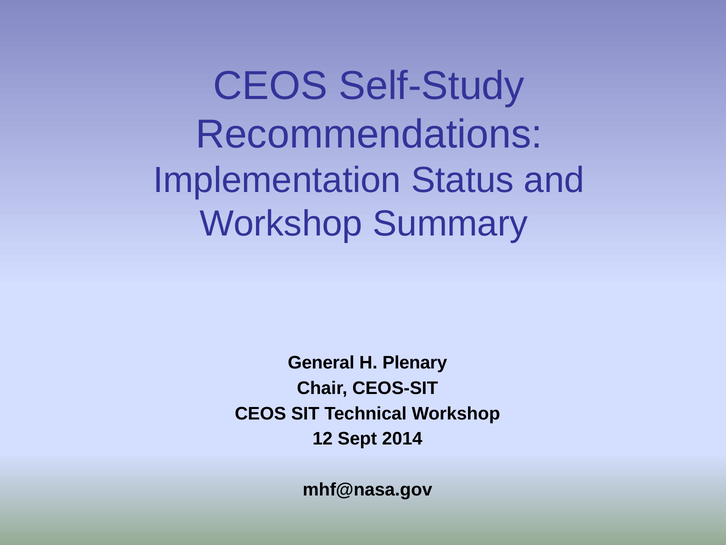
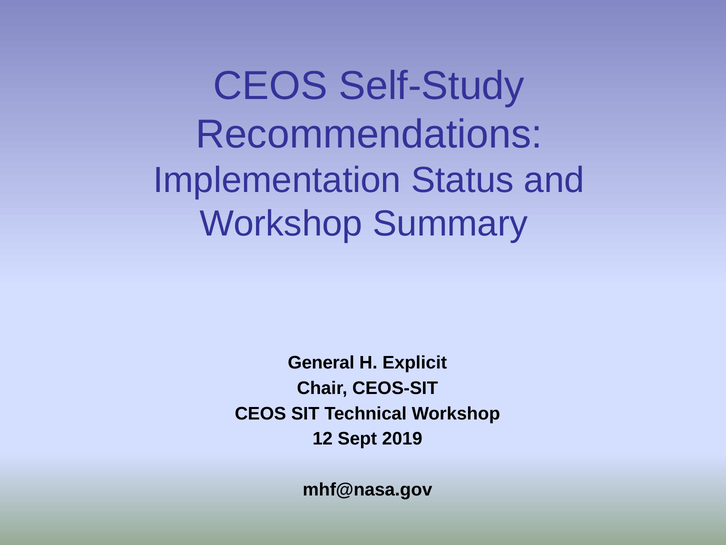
Plenary: Plenary -> Explicit (415, 362)
2014: 2014 -> 2019 (402, 439)
